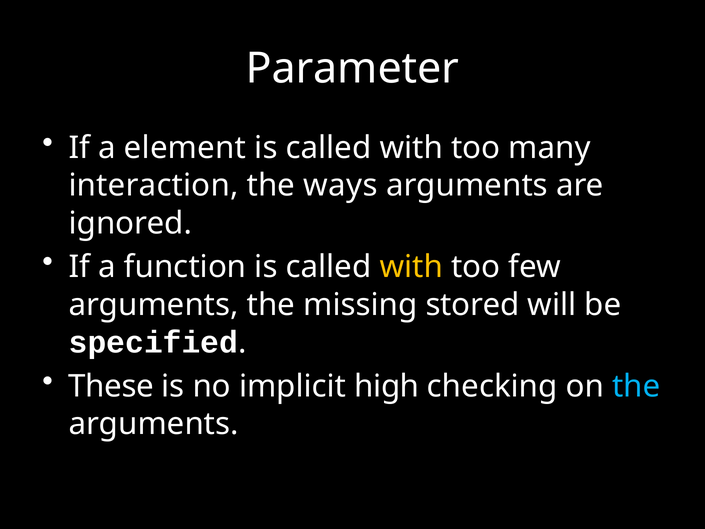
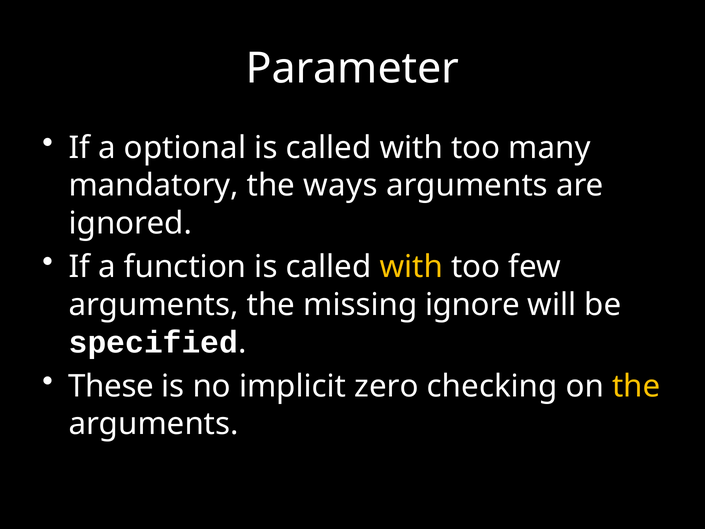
element: element -> optional (185, 148)
interaction: interaction -> mandatory (154, 186)
stored: stored -> ignore (473, 305)
high: high -> zero (387, 386)
the colour: light blue -> yellow (636, 386)
